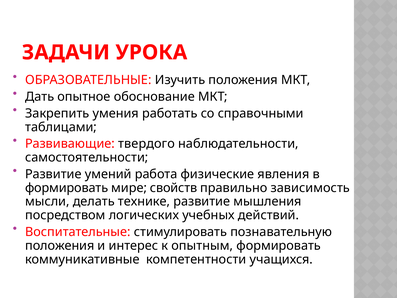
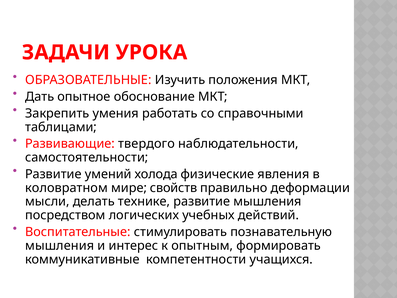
работа: работа -> холода (156, 174)
формировать: формировать -> коловратном (66, 188)
зависимость: зависимость -> деформации (310, 188)
положения: положения -> мышления (60, 245)
